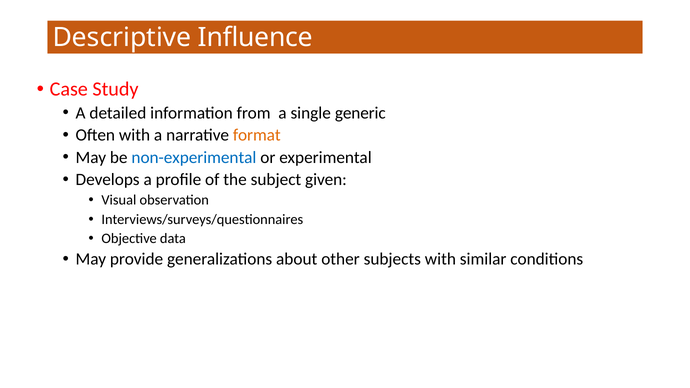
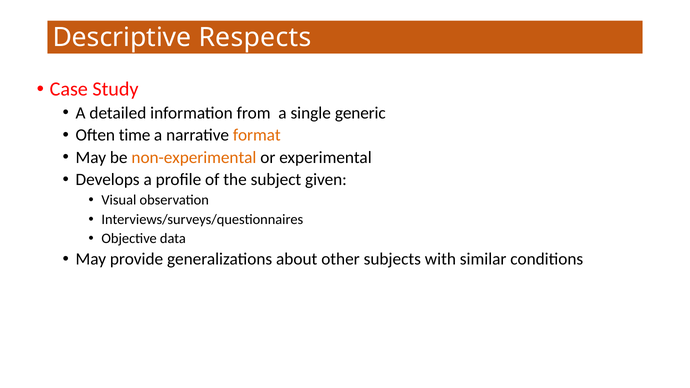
Influence: Influence -> Respects (255, 37)
Often with: with -> time (135, 135)
non-experimental colour: blue -> orange (194, 157)
